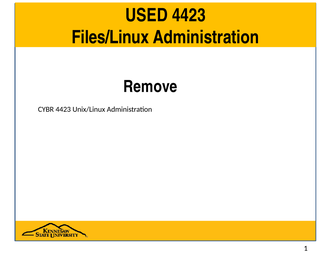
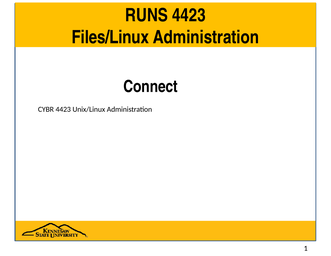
USED: USED -> RUNS (147, 15)
Remove: Remove -> Connect (151, 86)
